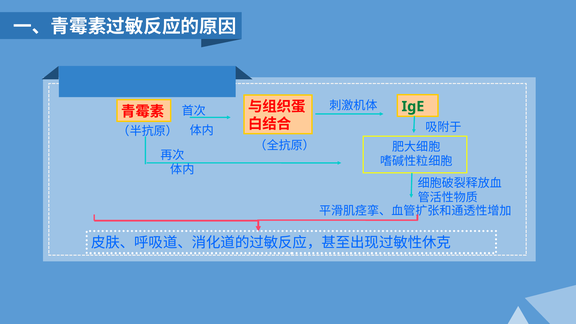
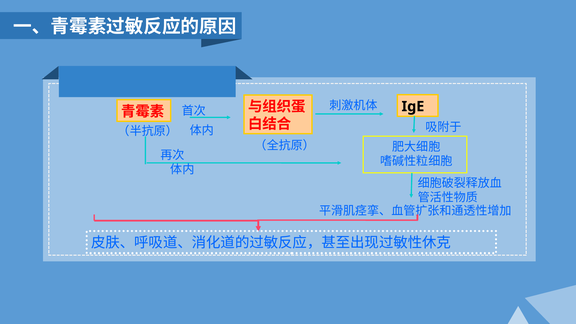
IgE colour: green -> black (413, 106)
